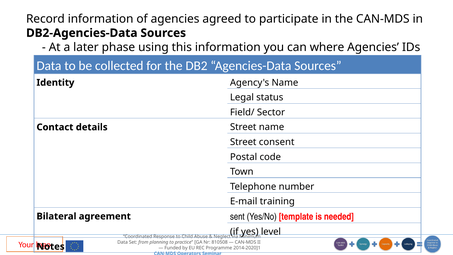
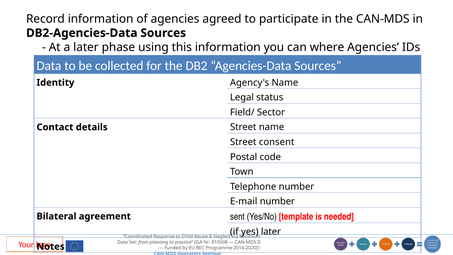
E-mail training: training -> number (277, 201)
level: level -> later (271, 232)
